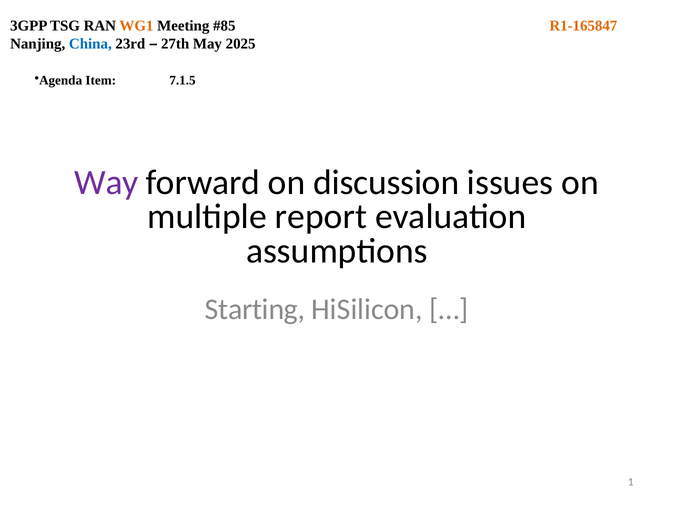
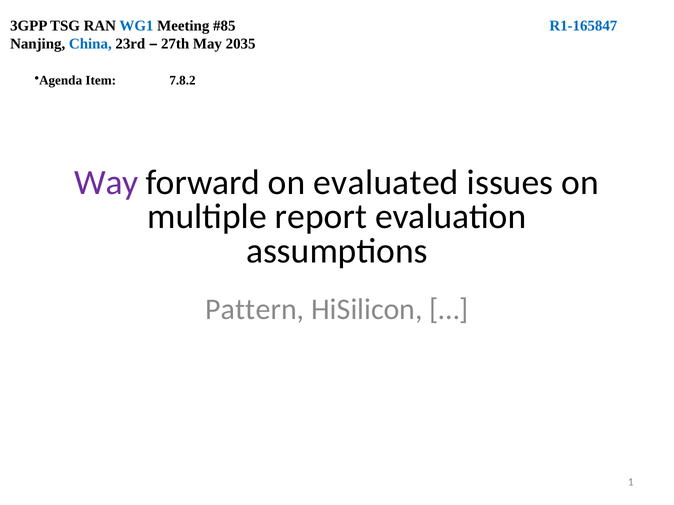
WG1 colour: orange -> blue (136, 26)
R1-165847 colour: orange -> blue (583, 26)
2025: 2025 -> 2035 (241, 44)
7.1.5: 7.1.5 -> 7.8.2 (182, 81)
discussion: discussion -> evaluated (386, 183)
Starting: Starting -> Pattern (255, 310)
